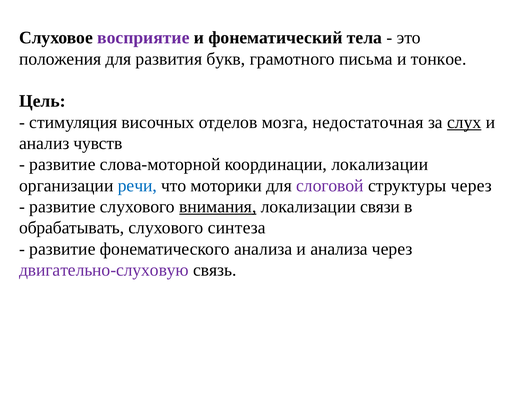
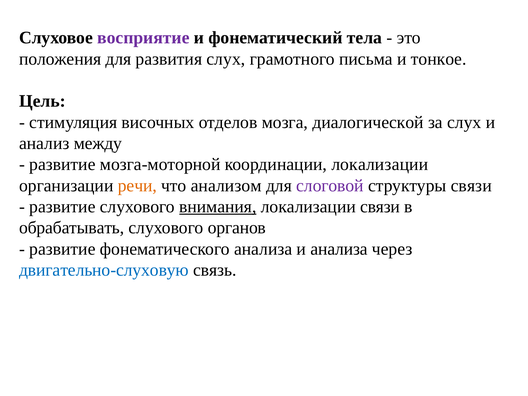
развития букв: букв -> слух (226, 59)
недостаточная: недостаточная -> диалогической (368, 122)
слух underline: present -> none (464, 122)
чувств: чувств -> между (98, 143)
слова-моторной: слова-моторной -> мозга-моторной (160, 164)
речи colour: blue -> orange (137, 186)
моторики: моторики -> анализом (226, 186)
структуры через: через -> связи (471, 186)
синтеза: синтеза -> органов (237, 228)
двигательно-слуховую colour: purple -> blue (104, 270)
